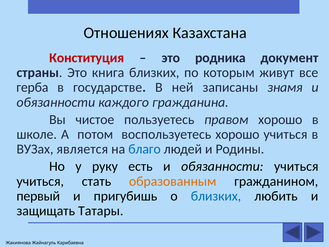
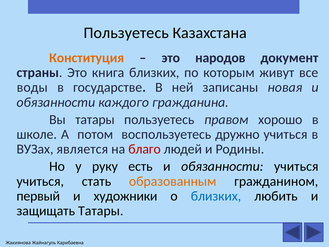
Отношениях: Отношениях -> Пользуетесь (126, 33)
Конституция colour: red -> orange (87, 58)
родника: родника -> народов (220, 58)
герба: герба -> воды (32, 87)
знамя: знамя -> новая (285, 87)
Вы чистое: чистое -> татары (95, 119)
воспользуетесь хорошо: хорошо -> дружно (237, 134)
благо colour: blue -> red (145, 149)
пригубишь: пригубишь -> художники (125, 196)
